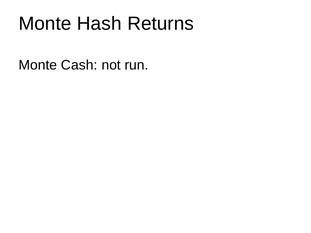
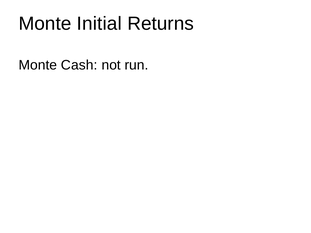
Hash: Hash -> Initial (99, 24)
